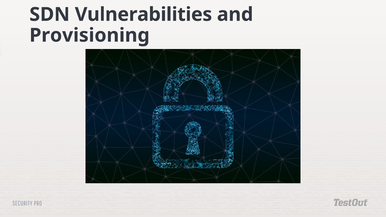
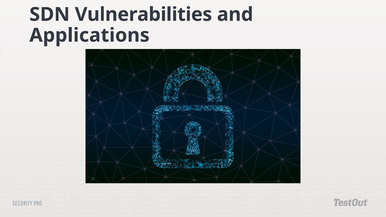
Provisioning: Provisioning -> Applications (89, 35)
